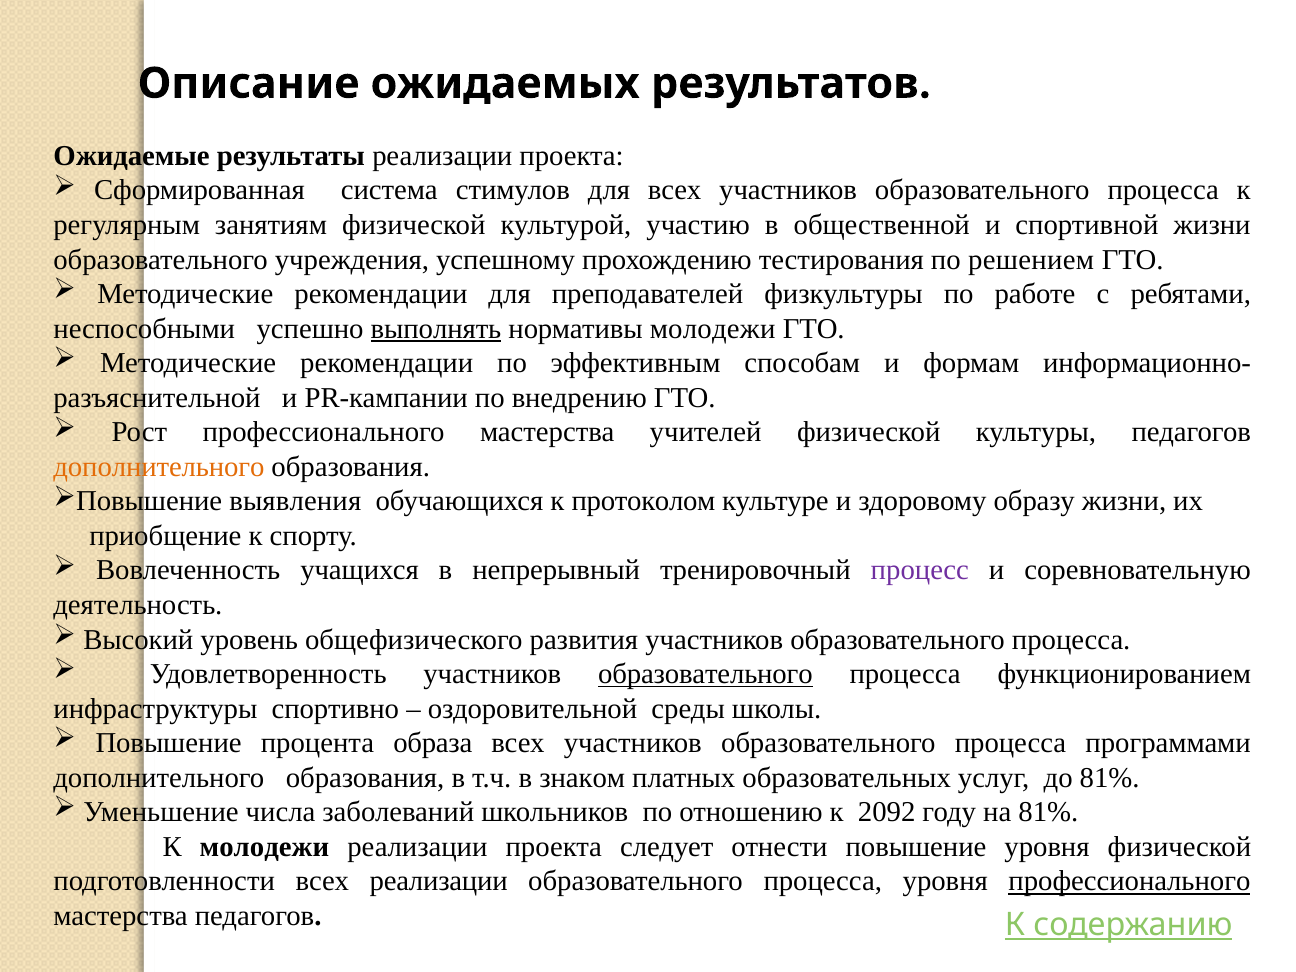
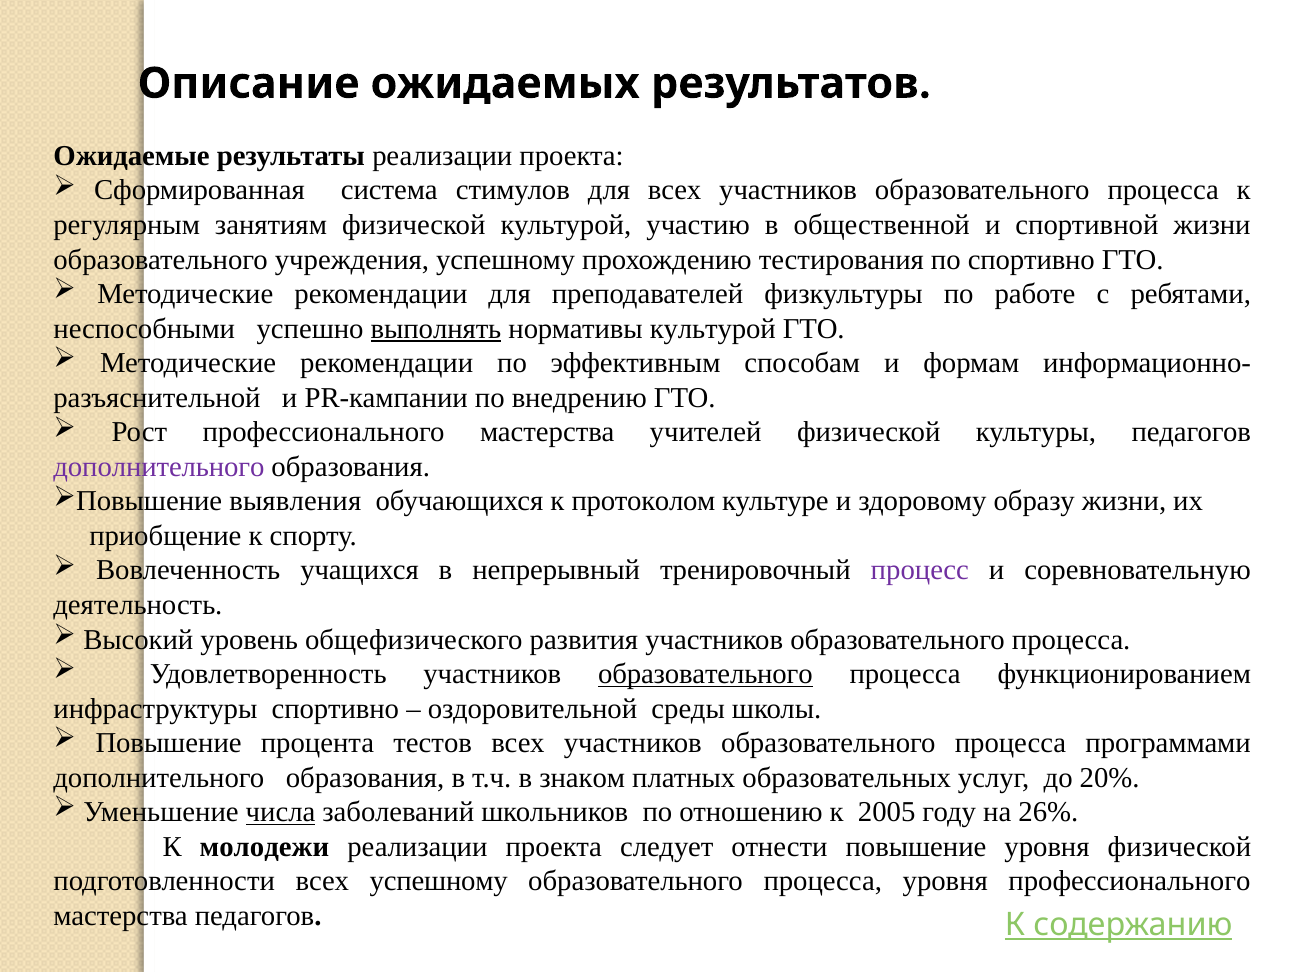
по решением: решением -> спортивно (1031, 260)
нормативы молодежи: молодежи -> культурой (713, 329)
дополнительного colour: orange -> purple (159, 467)
образа: образа -> тестов (433, 743)
до 81%: 81% -> 20% (1110, 778)
числа underline: none -> present (281, 812)
2092: 2092 -> 2005 (887, 812)
на 81%: 81% -> 26% (1048, 812)
всех реализации: реализации -> успешному (439, 881)
профессионального underline: present -> none (1129, 881)
